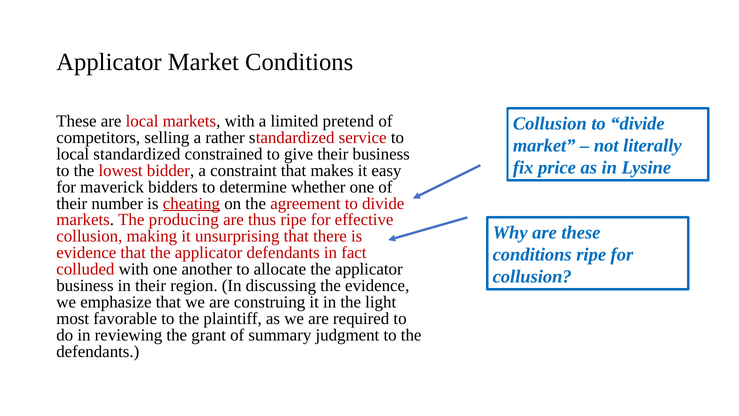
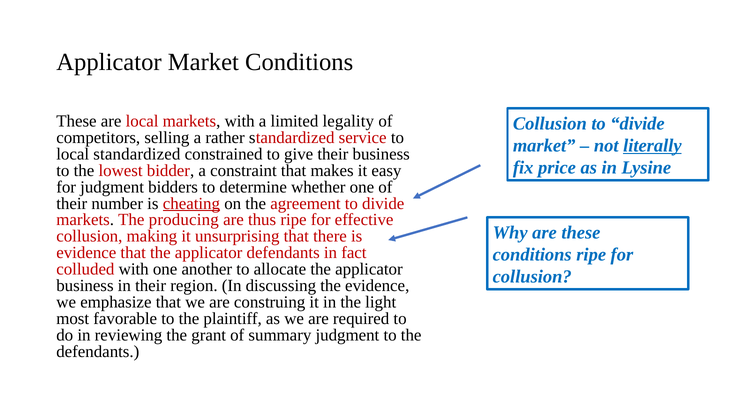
pretend: pretend -> legality (348, 121)
literally underline: none -> present (652, 146)
for maverick: maverick -> judgment (112, 187)
